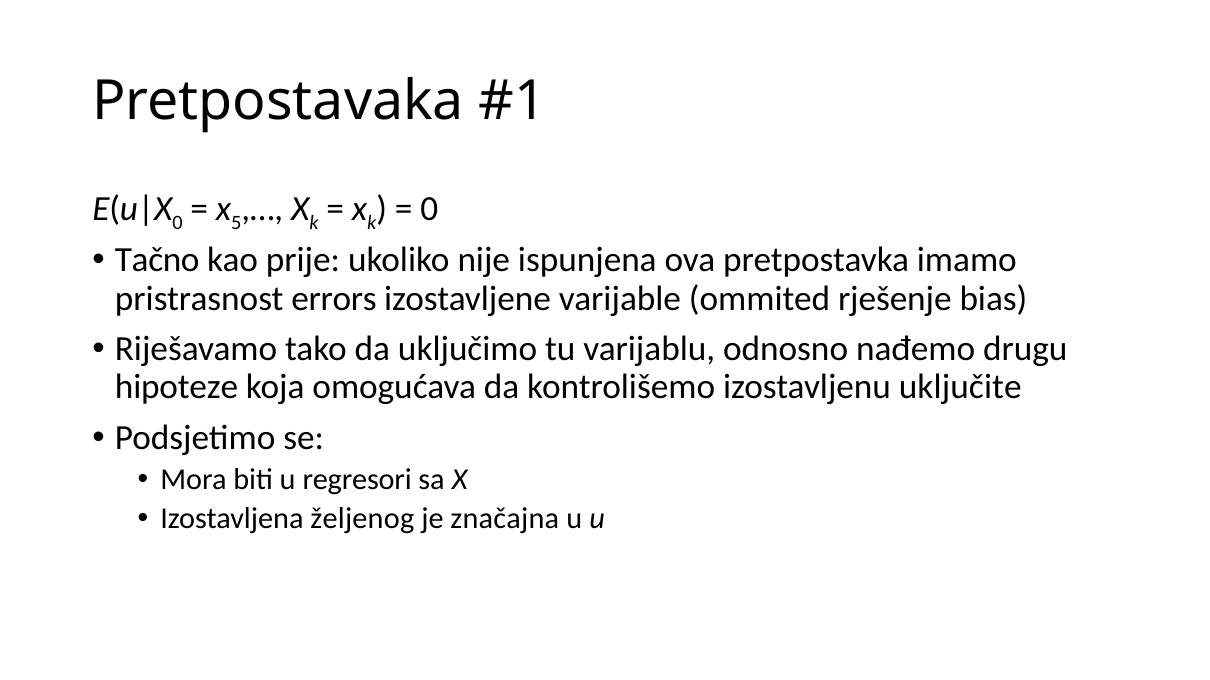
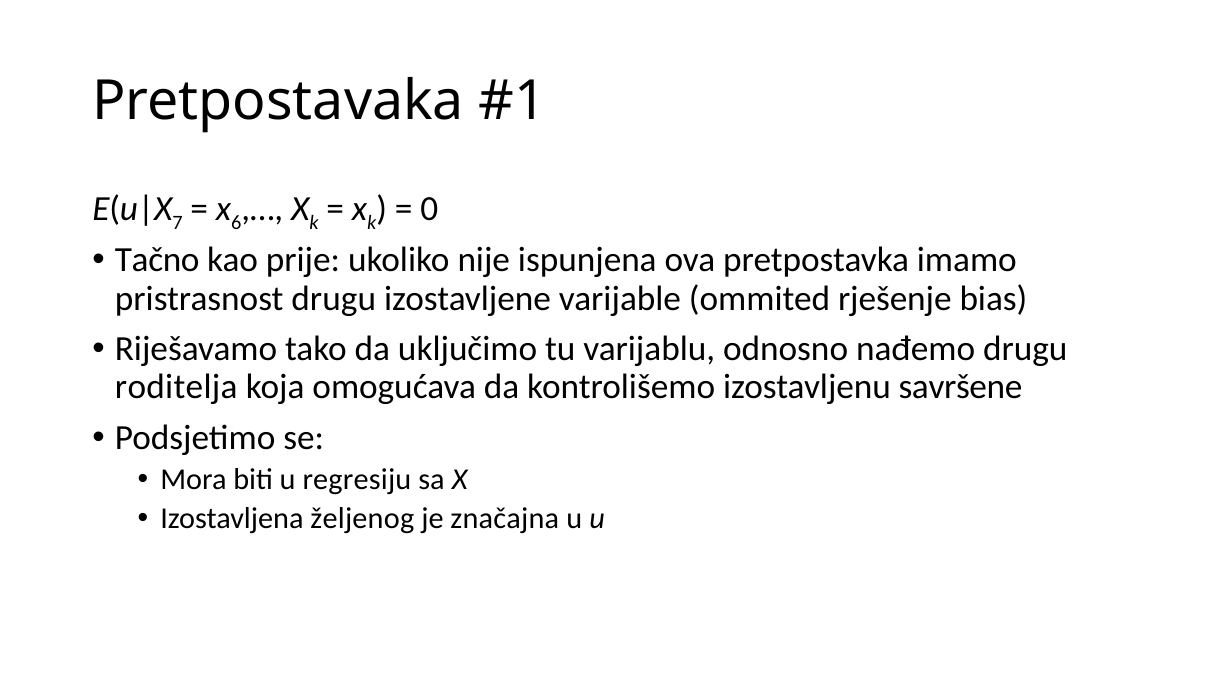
0: 0 -> 7 (177, 223)
5: 5 -> 6 (236, 223)
pristrasnost errors: errors -> drugu (334, 299)
hipoteze: hipoteze -> roditelja (176, 388)
uključite: uključite -> savršene (960, 388)
regresori: regresori -> regresiju (357, 480)
